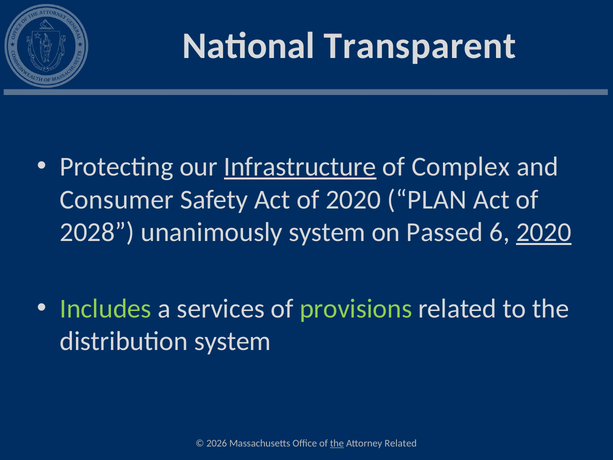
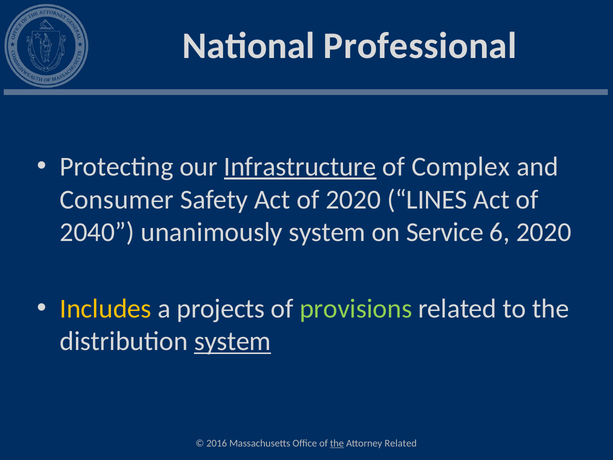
Transparent: Transparent -> Professional (420, 46)
PLAN: PLAN -> LINES (427, 199)
2028: 2028 -> 2040 (97, 232)
Passed: Passed -> Service (445, 232)
2020 underline: present -> none (544, 232)
Includes colour: light green -> yellow (106, 308)
services: services -> projects (221, 308)
system underline: none -> present (233, 341)
2026: 2026 -> 2016 (217, 443)
